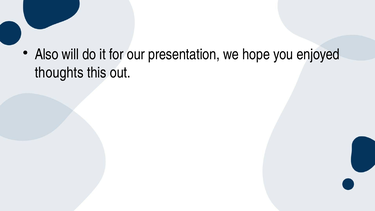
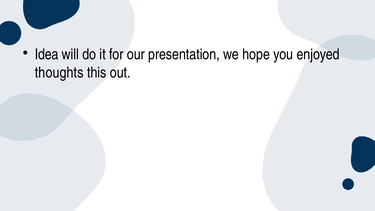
Also: Also -> Idea (47, 54)
